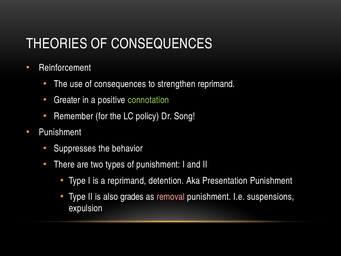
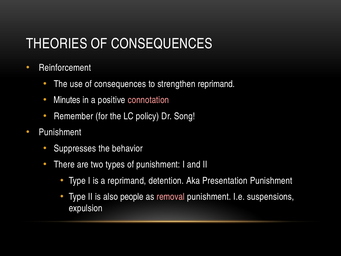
Greater: Greater -> Minutes (67, 100)
connotation colour: light green -> pink (148, 100)
grades: grades -> people (132, 197)
